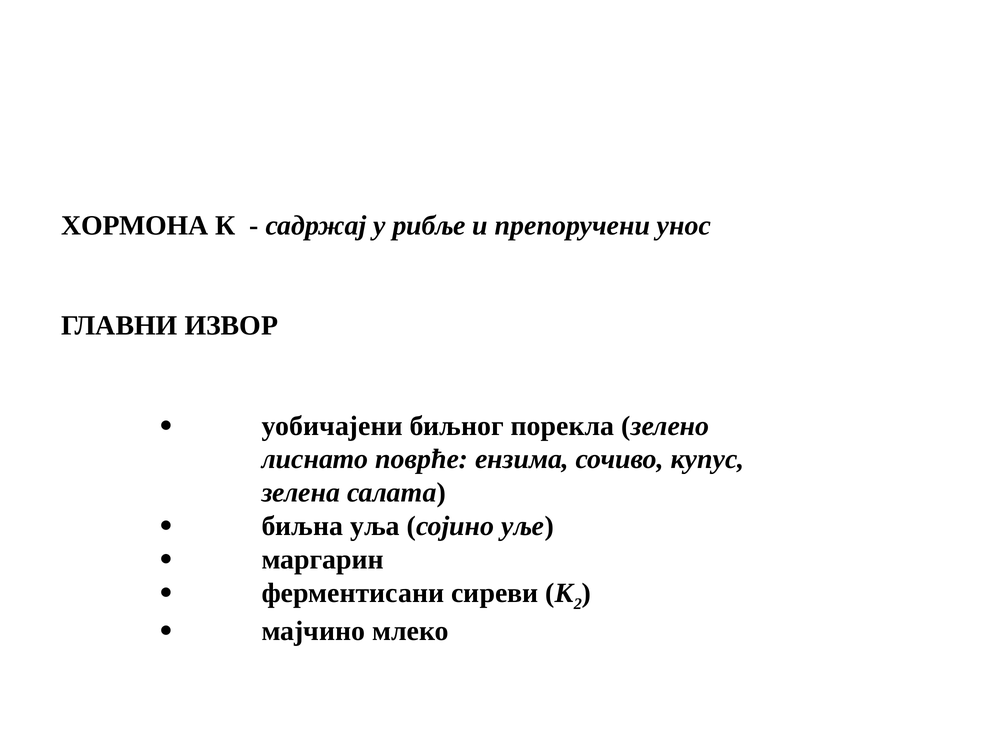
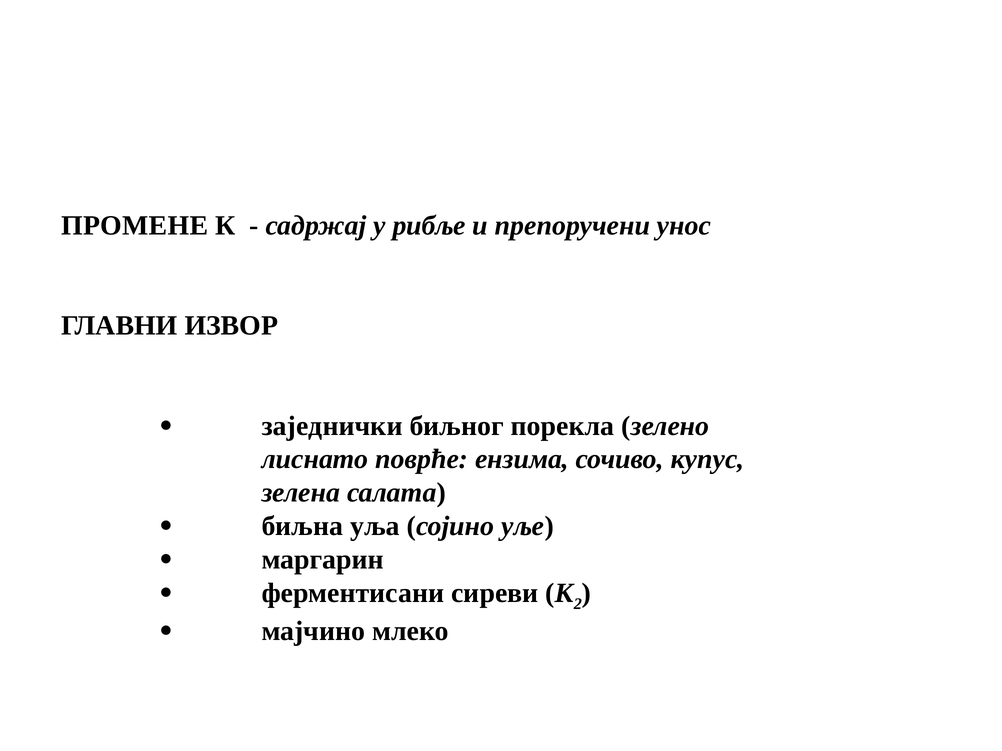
ХОРМОНА: ХОРМОНА -> ПРОМЕНЕ (135, 226)
уобичајени: уобичајени -> заједнички (332, 426)
